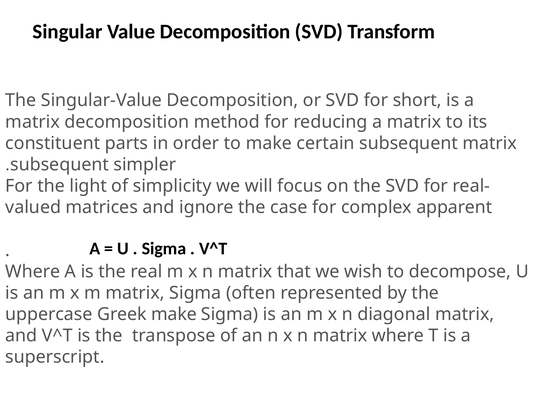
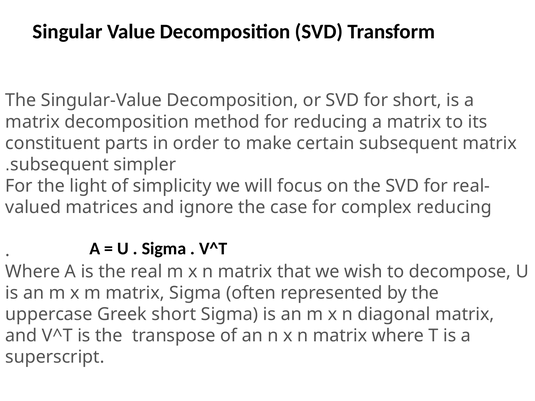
complex apparent: apparent -> reducing (454, 208)
Greek make: make -> short (174, 315)
